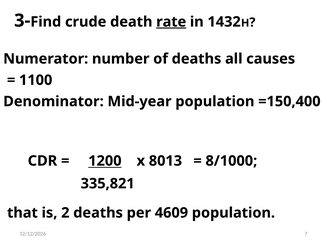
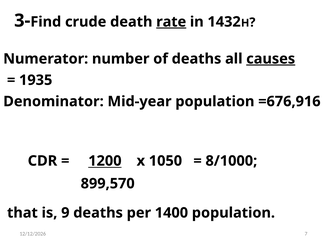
causes underline: none -> present (271, 59)
1100: 1100 -> 1935 (36, 80)
=150,400: =150,400 -> =676,916 (289, 102)
8013: 8013 -> 1050 (165, 161)
335,821: 335,821 -> 899,570 (108, 184)
2: 2 -> 9 (65, 213)
4609: 4609 -> 1400 (171, 213)
